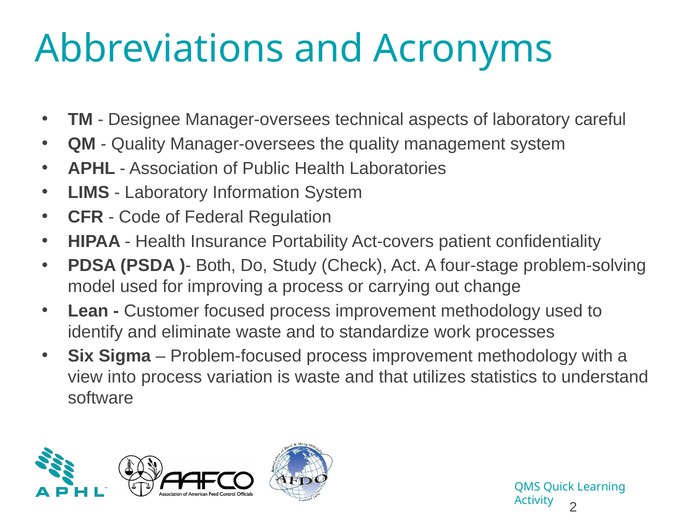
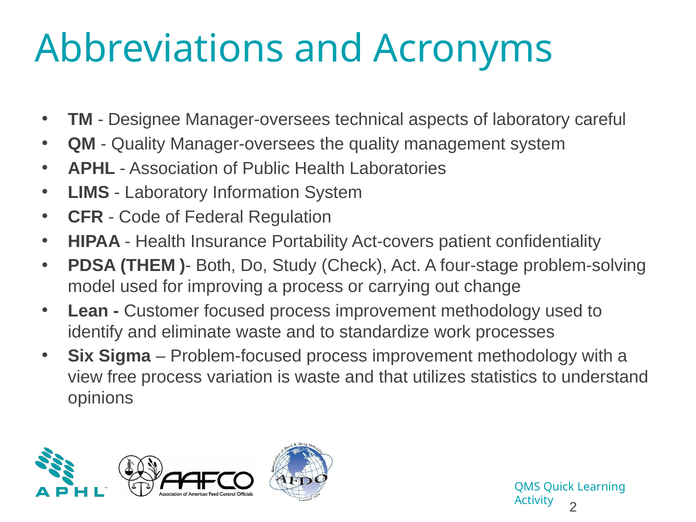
PSDA: PSDA -> THEM (148, 266)
into: into -> free (122, 377)
software: software -> opinions (101, 398)
